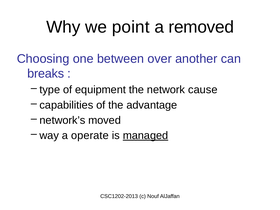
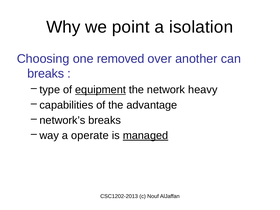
removed: removed -> isolation (201, 27)
between: between -> removed (121, 59)
equipment underline: none -> present (101, 90)
cause: cause -> heavy (203, 90)
network’s moved: moved -> breaks (105, 120)
